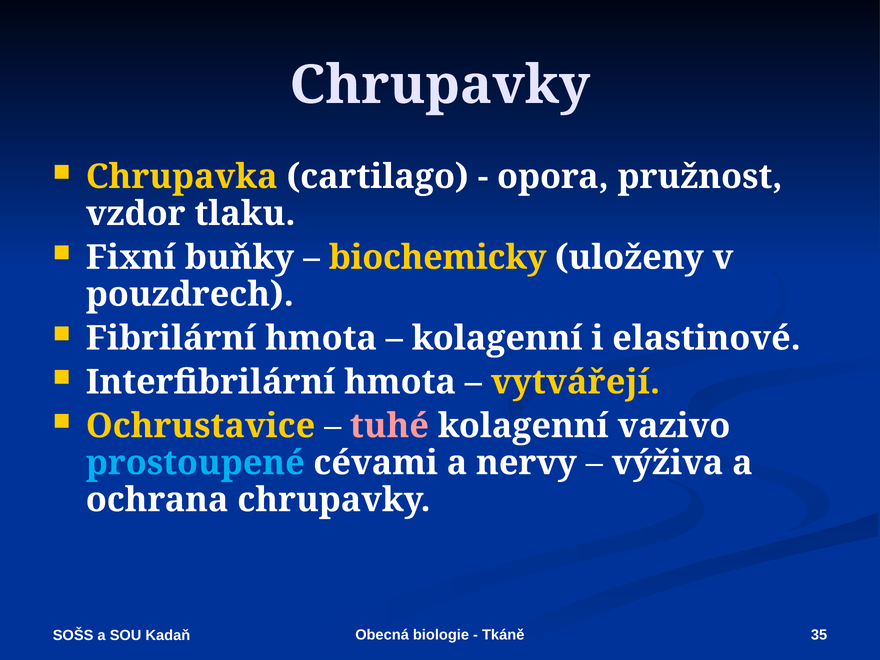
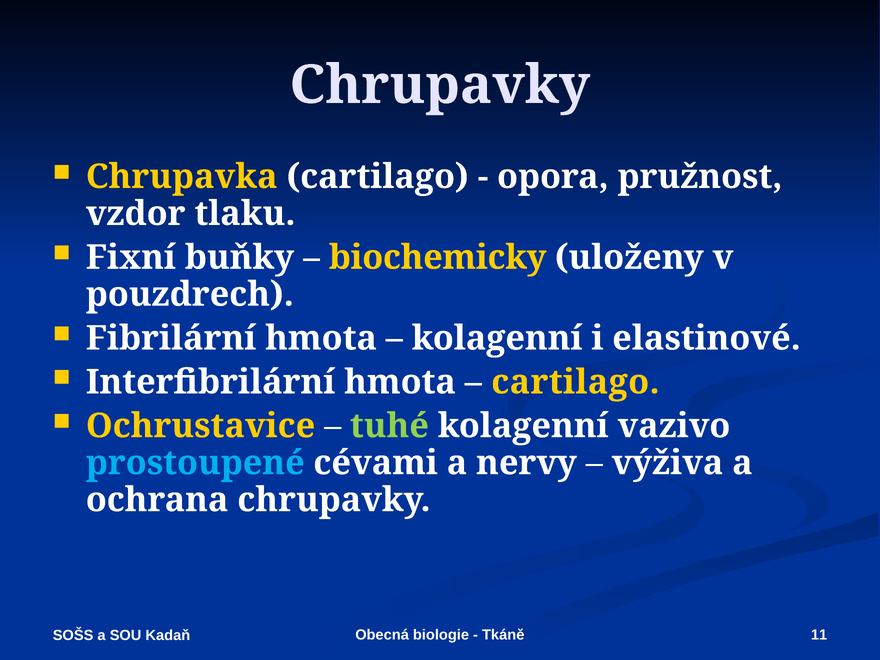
vytvářejí: vytvářejí -> cartilago (575, 382)
tuhé colour: pink -> light green (389, 426)
35: 35 -> 11 (819, 635)
